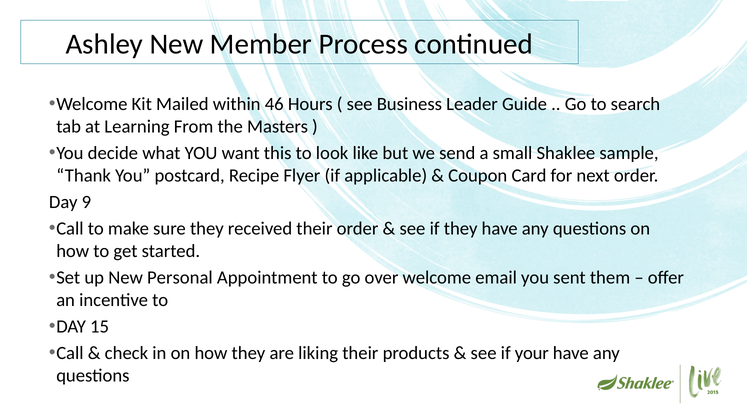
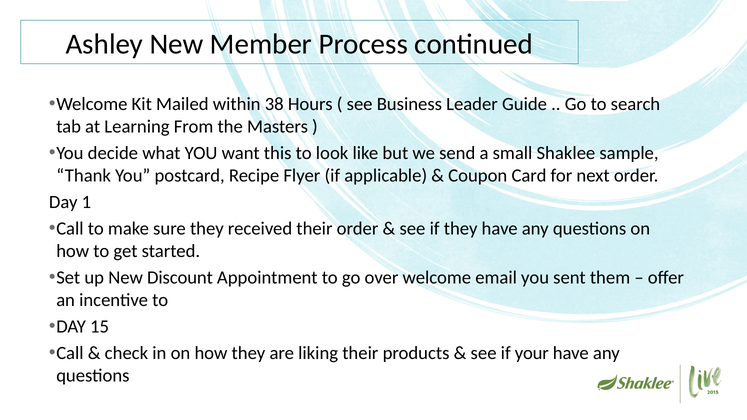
46: 46 -> 38 (274, 104)
9: 9 -> 1 (86, 202)
Personal: Personal -> Discount (180, 278)
